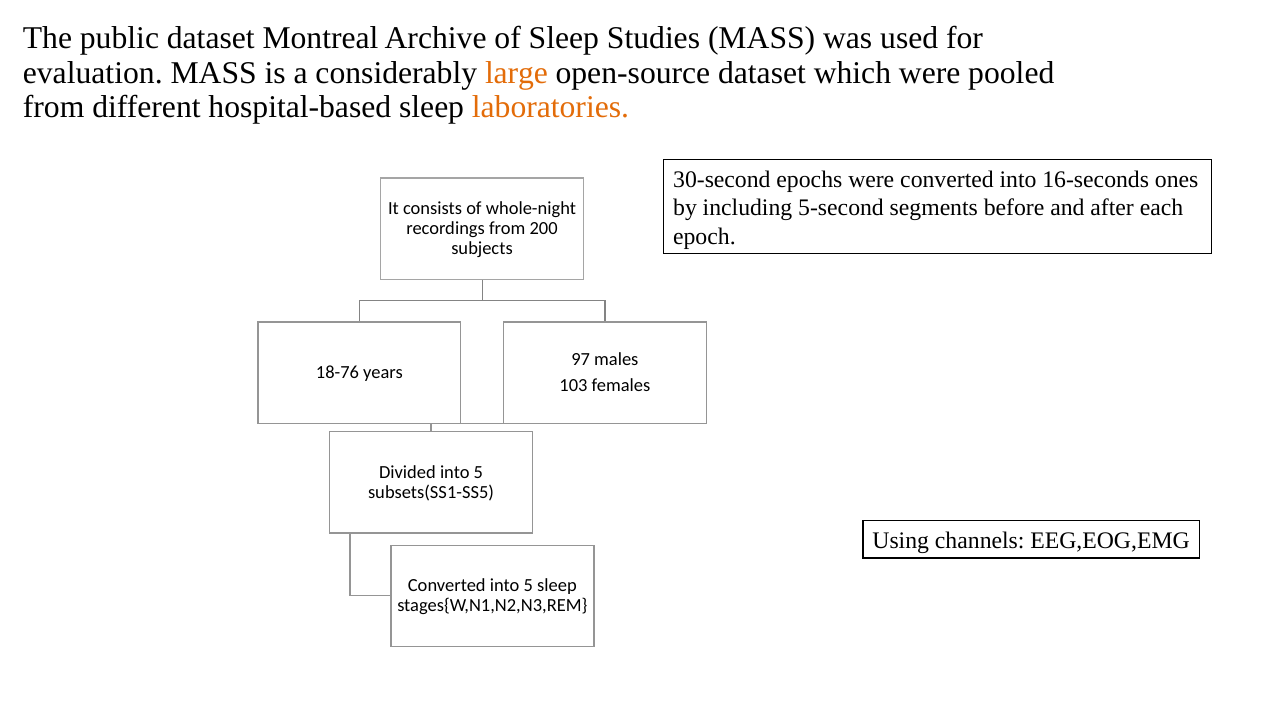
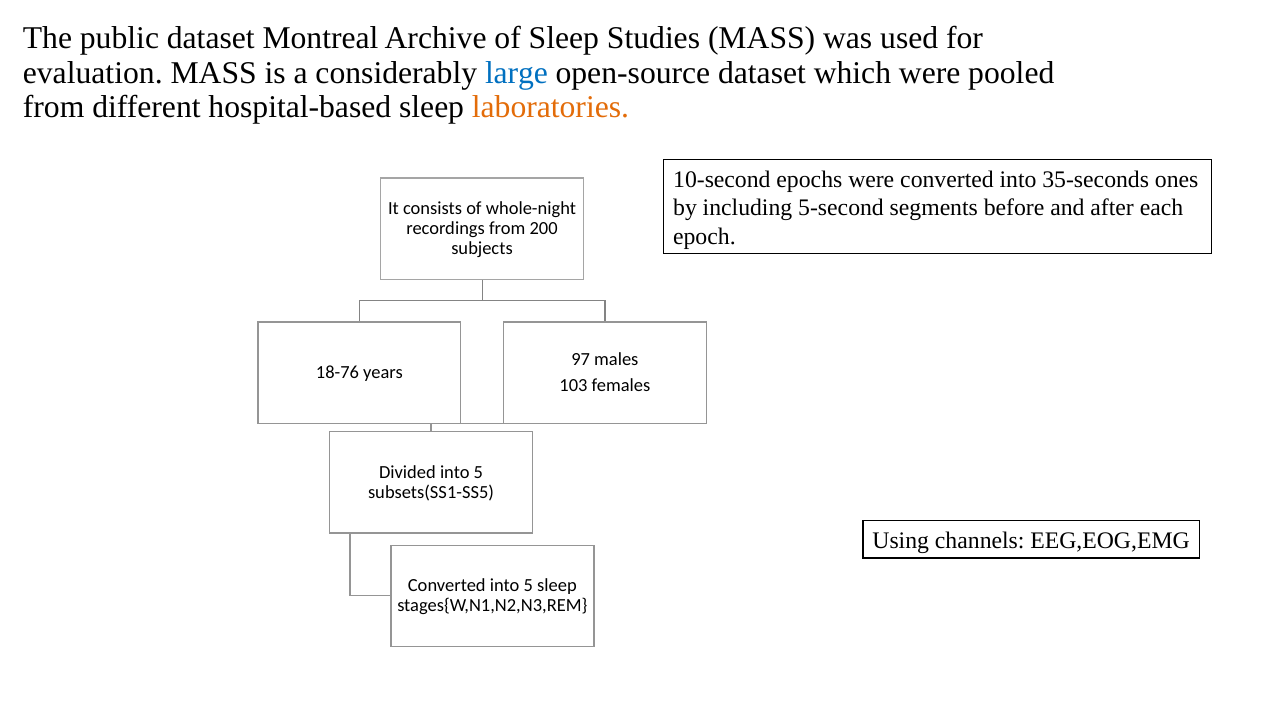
large colour: orange -> blue (516, 73)
30-second: 30-second -> 10-second (722, 180)
16-seconds: 16-seconds -> 35-seconds (1096, 180)
